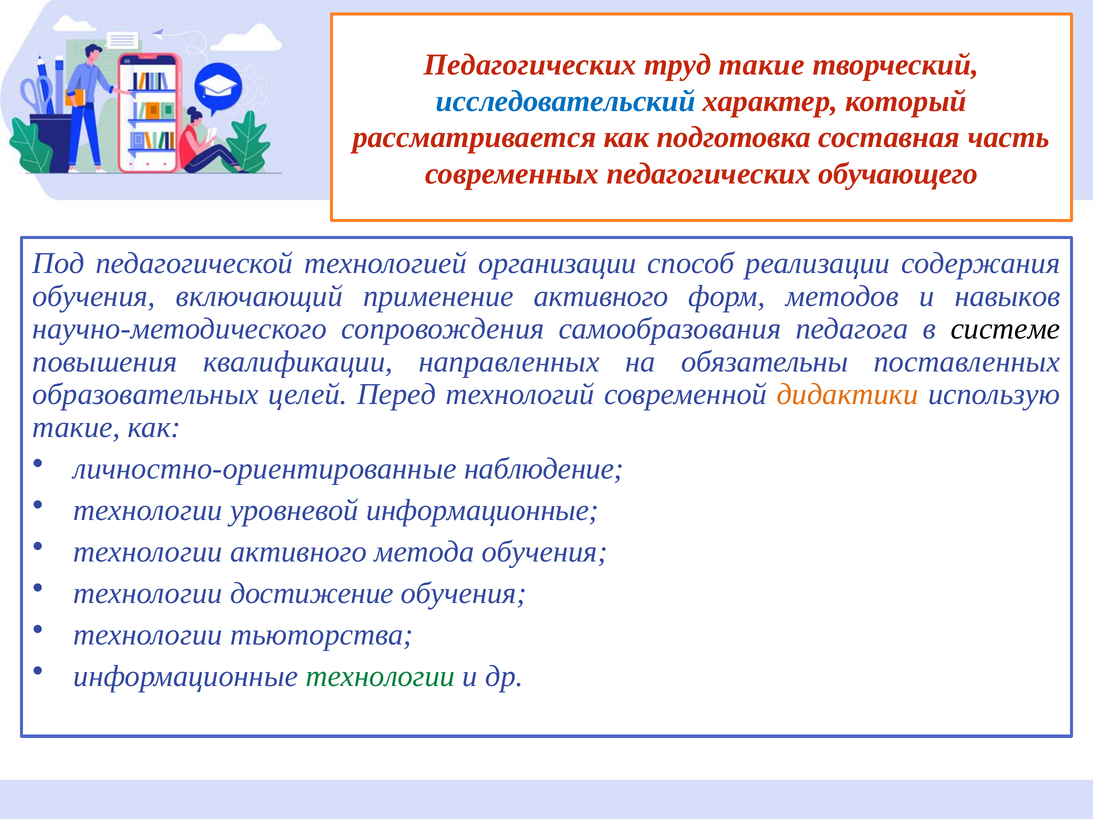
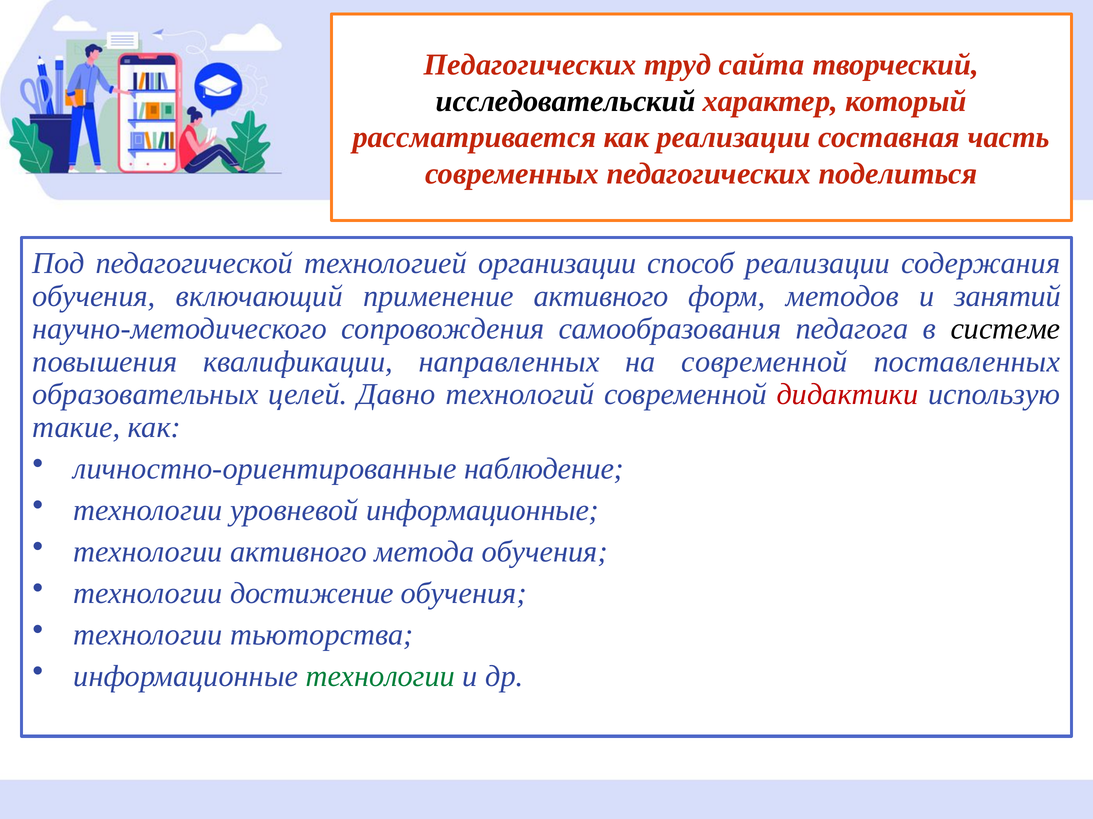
труд такие: такие -> сайта (762, 65)
исследовательский colour: blue -> black (566, 101)
как подготовка: подготовка -> реализации (734, 138)
обучающего: обучающего -> поделиться (898, 174)
навыков: навыков -> занятий (1008, 296)
на обязательны: обязательны -> современной (765, 362)
Перед: Перед -> Давно (396, 395)
дидактики colour: orange -> red (847, 395)
